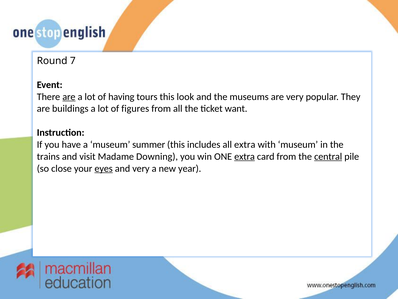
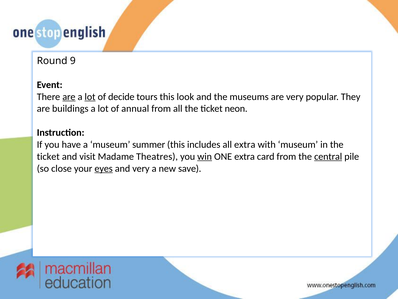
7: 7 -> 9 (73, 61)
lot underline: none -> present (90, 97)
having: having -> decide (121, 97)
figures: figures -> annual (135, 109)
want: want -> neon (236, 109)
trains: trains -> ticket (48, 156)
Downing: Downing -> Theatres (157, 156)
win underline: none -> present (205, 156)
extra underline: present -> none (245, 156)
year: year -> save (190, 168)
